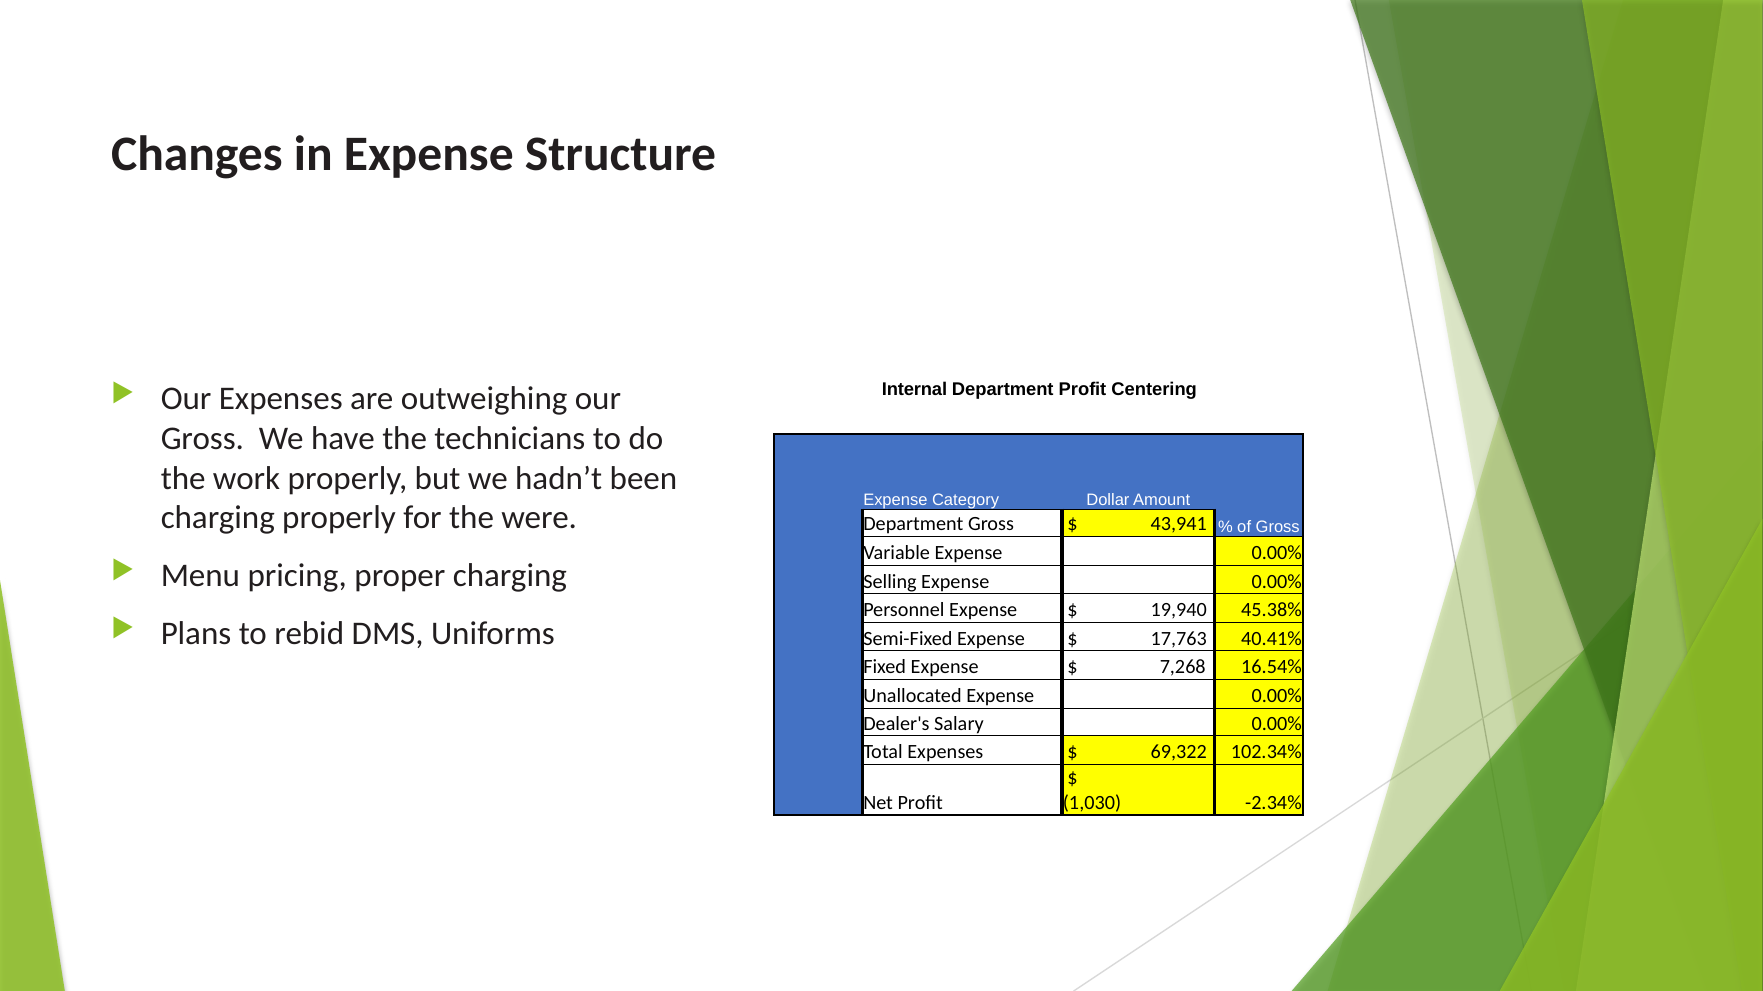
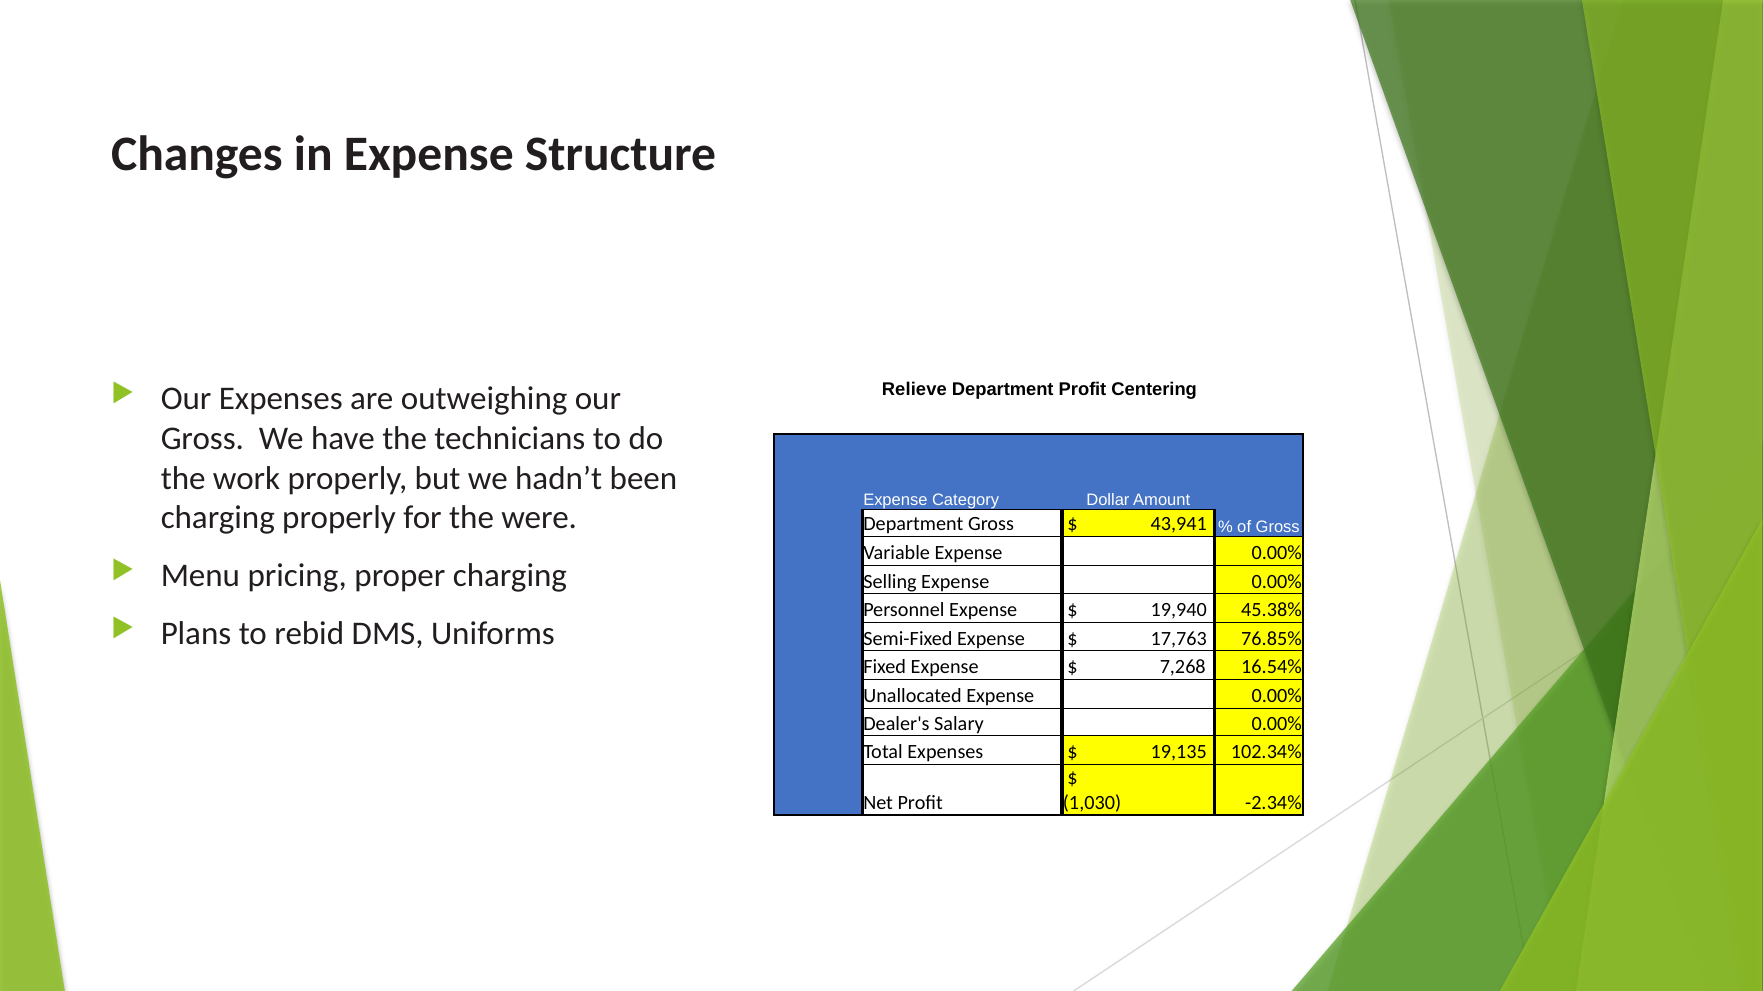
Internal: Internal -> Relieve (914, 390)
40.41%: 40.41% -> 76.85% (1271, 639)
69,322: 69,322 -> 19,135 (1179, 753)
